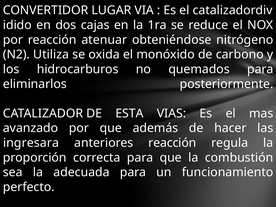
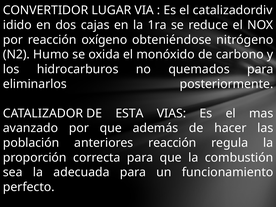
atenuar: atenuar -> oxígeno (104, 40)
Utiliza: Utiliza -> Humo (51, 55)
ingresara: ingresara -> población (31, 143)
